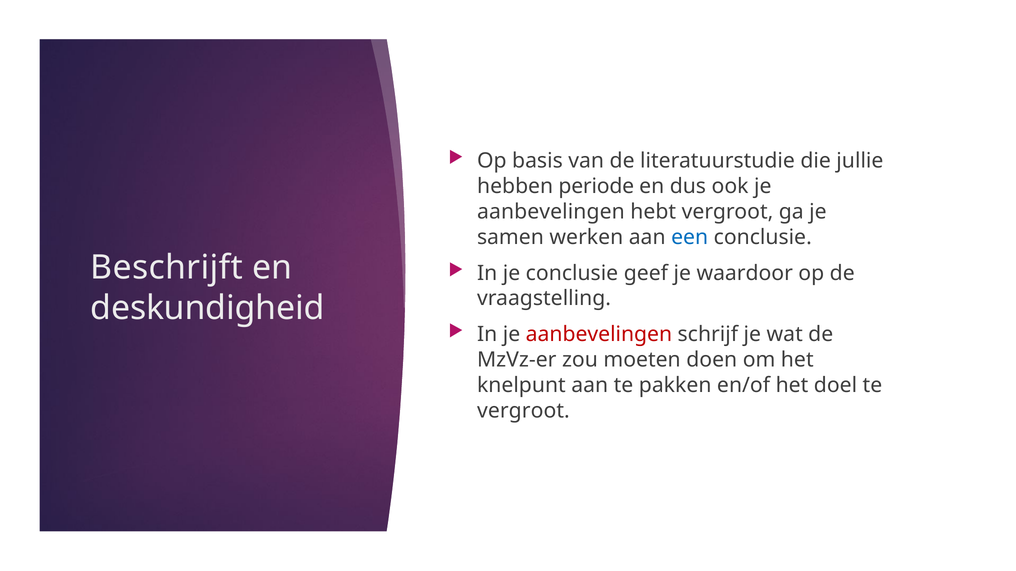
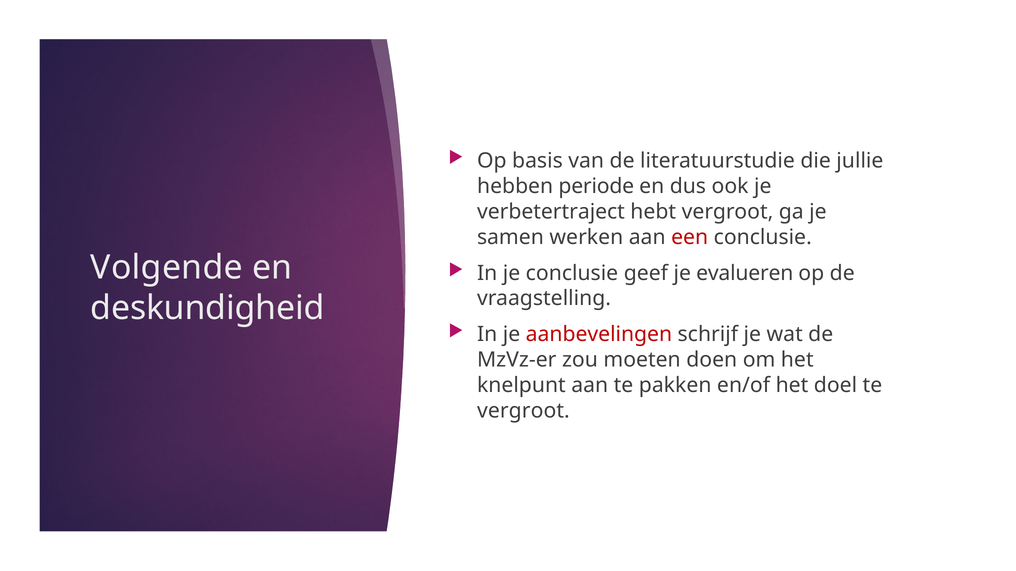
aanbevelingen: aanbevelingen -> verbetertraject (551, 212)
een colour: blue -> red (690, 237)
Beschrijft: Beschrijft -> Volgende (167, 268)
waardoor: waardoor -> evalueren (745, 273)
